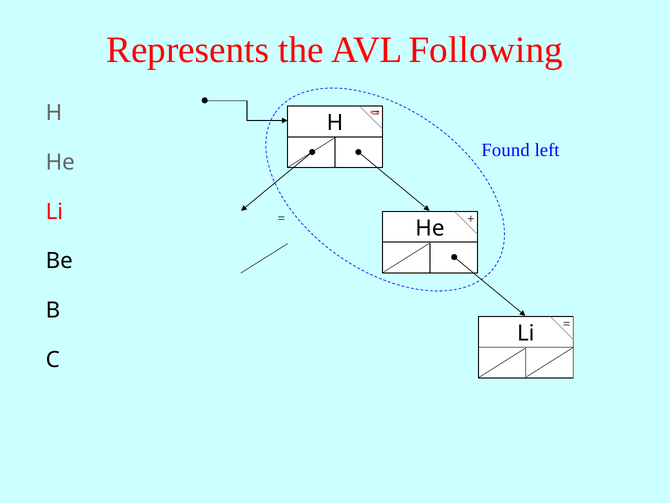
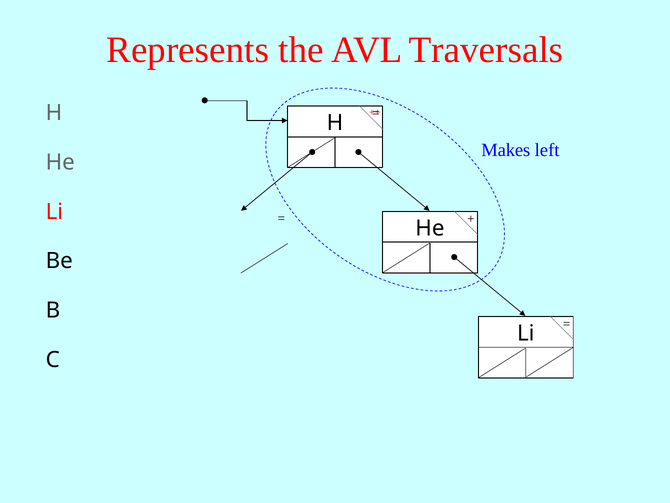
Following: Following -> Traversals (486, 50)
Found: Found -> Makes (506, 150)
